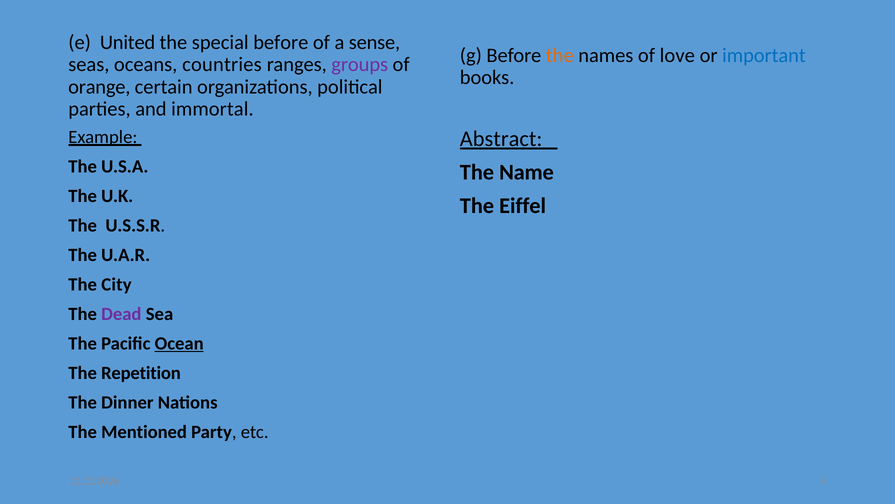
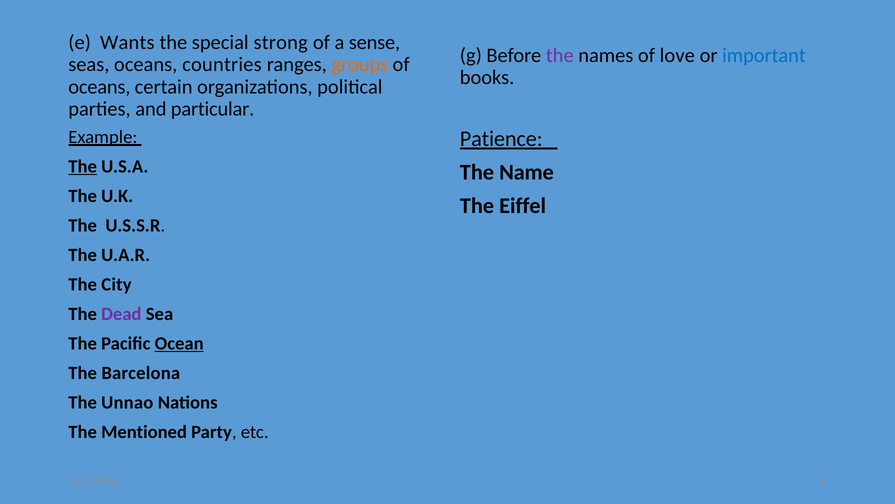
United: United -> Wants (127, 42)
special before: before -> strong (281, 42)
the colour: orange -> purple (560, 55)
groups colour: purple -> orange (360, 65)
orange: orange -> oceans (99, 87)
immortal: immortal -> particular (213, 109)
Abstract: Abstract -> Patience (501, 139)
The underline: none -> present (83, 166)
Repetition: Repetition -> Barcelona (141, 372)
Dinner: Dinner -> Unnao (127, 402)
